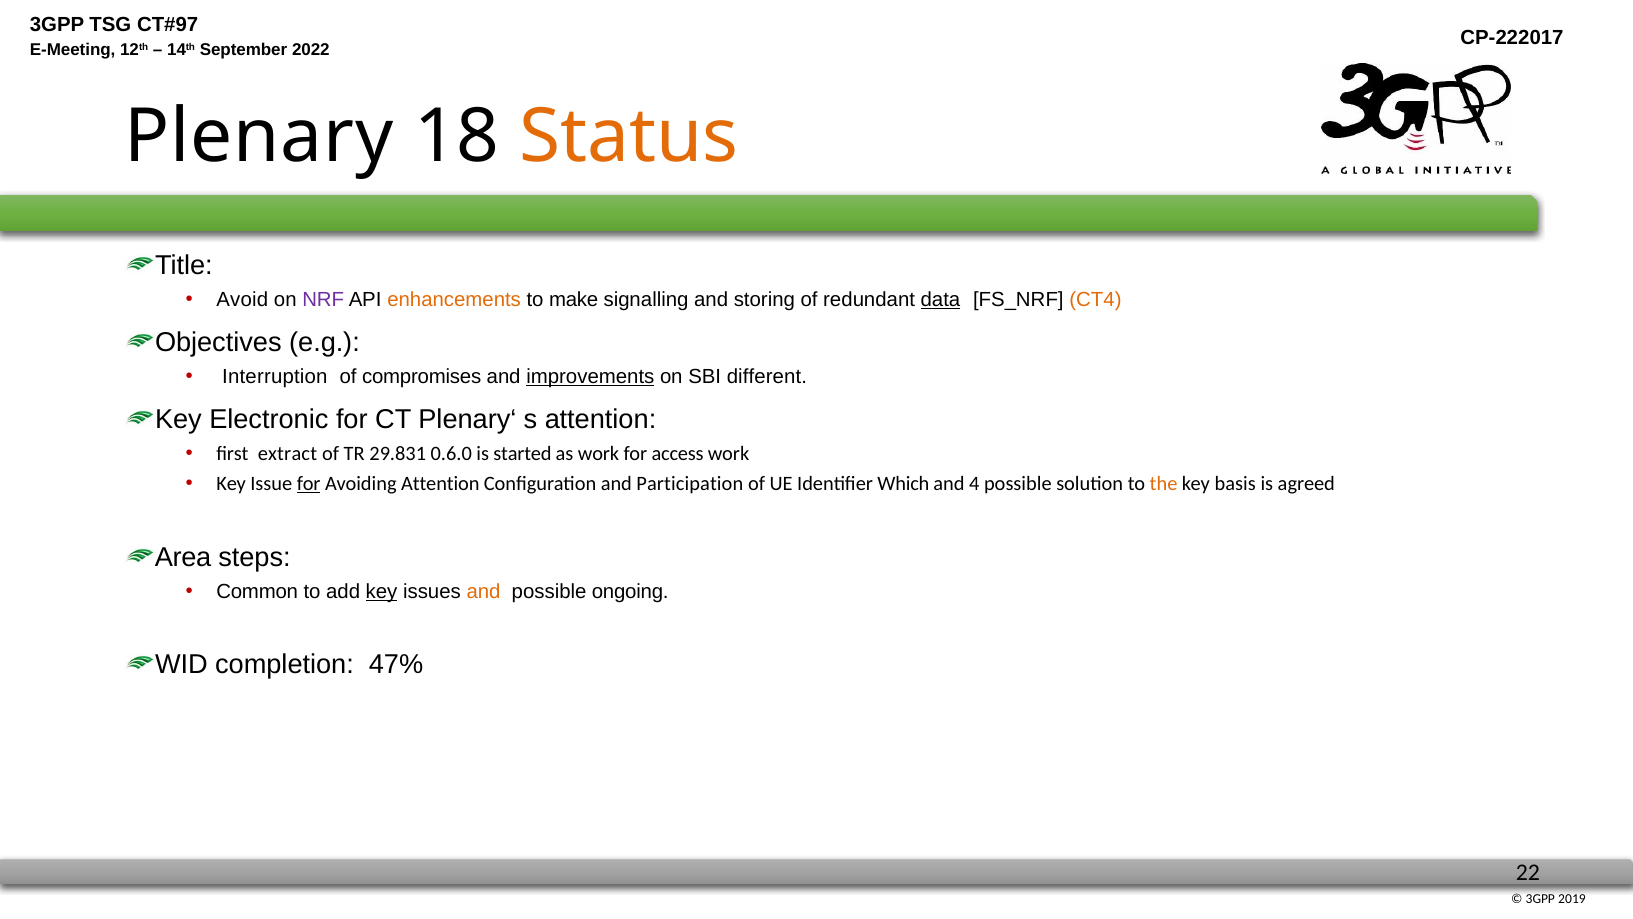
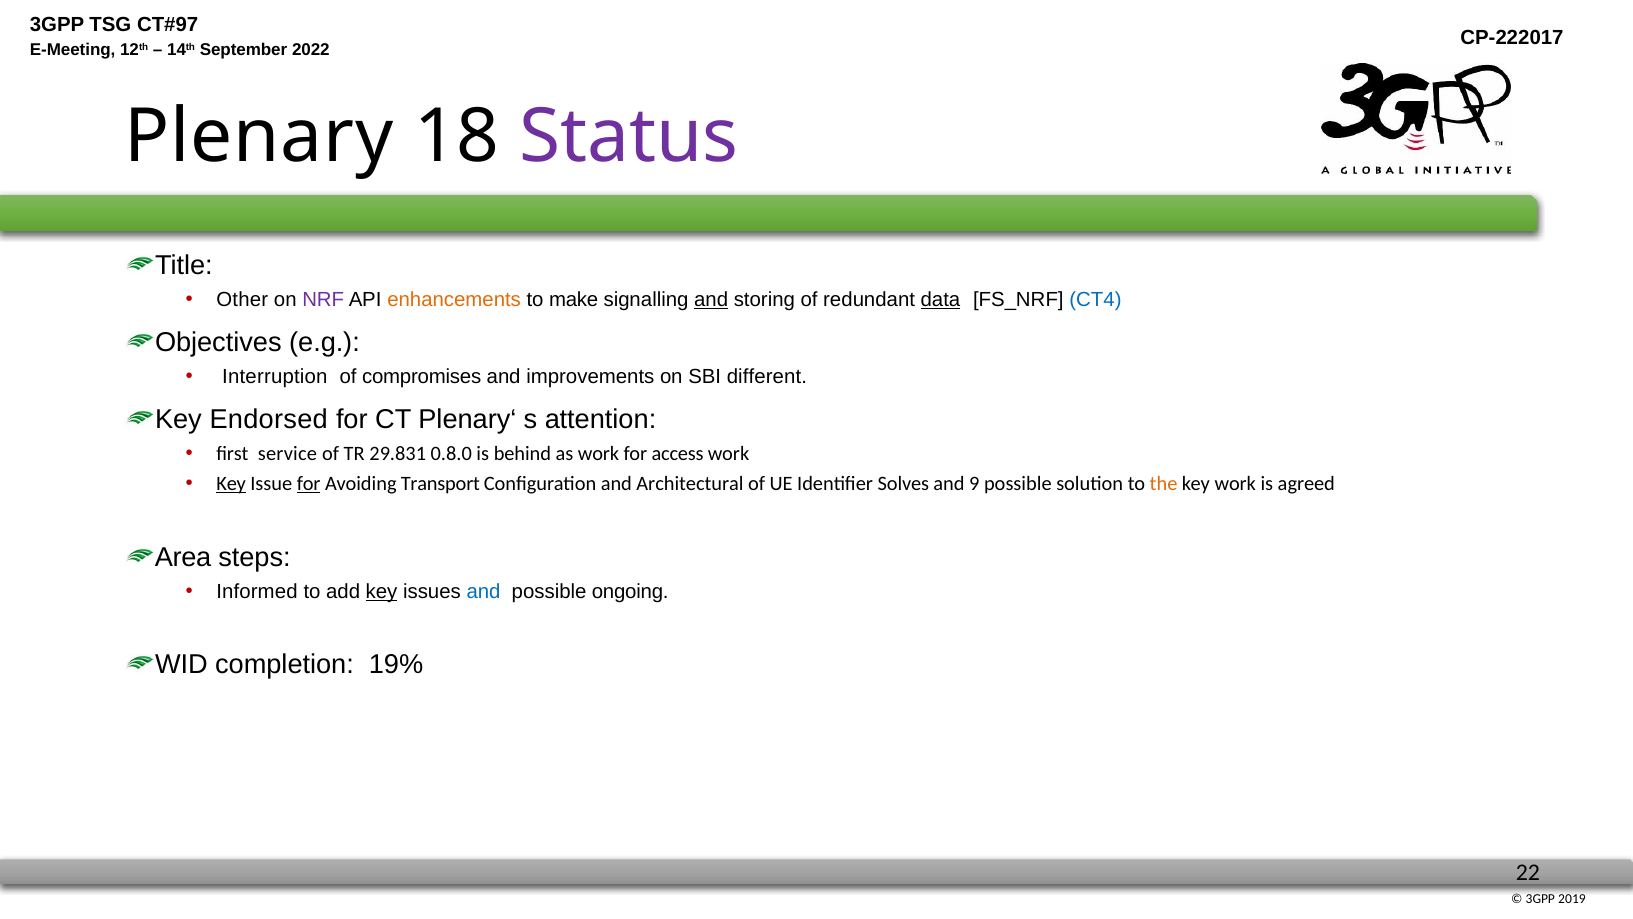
Status colour: orange -> purple (629, 137)
Avoid: Avoid -> Other (242, 299)
and underline: none -> present (711, 299)
CT4 colour: orange -> blue (1095, 299)
improvements underline: present -> none (590, 376)
Electronic: Electronic -> Endorsed (269, 419)
extract: extract -> service (287, 453)
0.6.0: 0.6.0 -> 0.8.0 (451, 453)
started: started -> behind (522, 453)
Key underline: none -> present (231, 484)
Avoiding Attention: Attention -> Transport (440, 484)
Participation: Participation -> Architectural (690, 484)
Which: Which -> Solves (903, 484)
4: 4 -> 9 (974, 484)
key basis: basis -> work (1235, 484)
Common: Common -> Informed (257, 591)
and colour: orange -> blue (483, 591)
47%: 47% -> 19% (396, 664)
